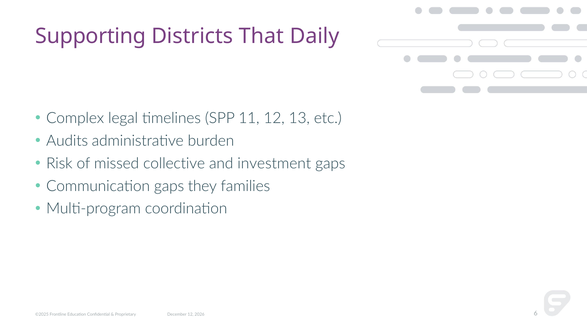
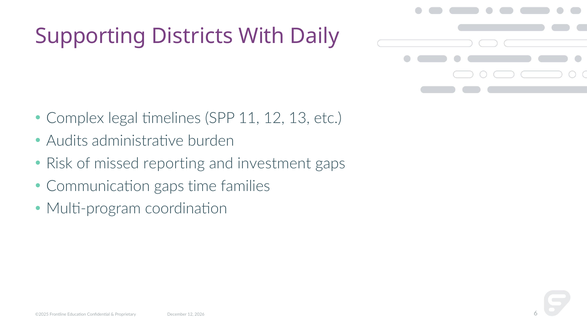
That: That -> With (262, 36)
collective: collective -> reporting (174, 163)
they: they -> time (202, 186)
